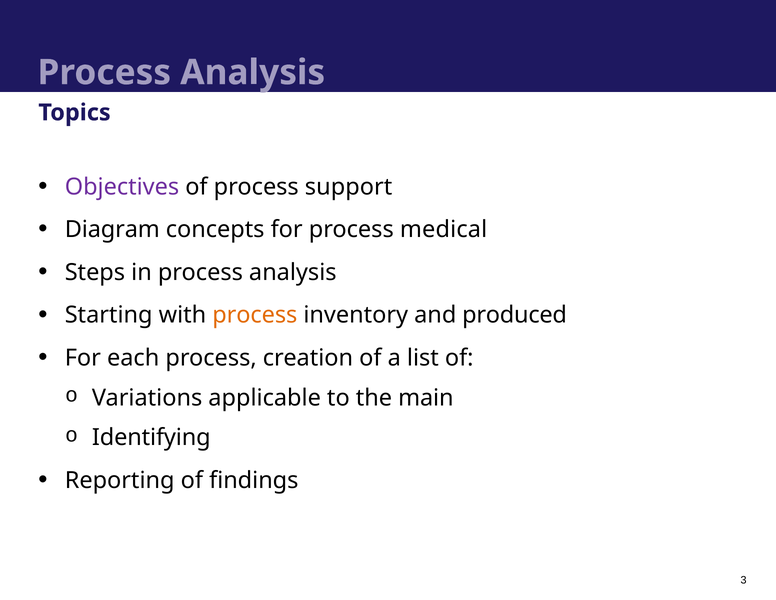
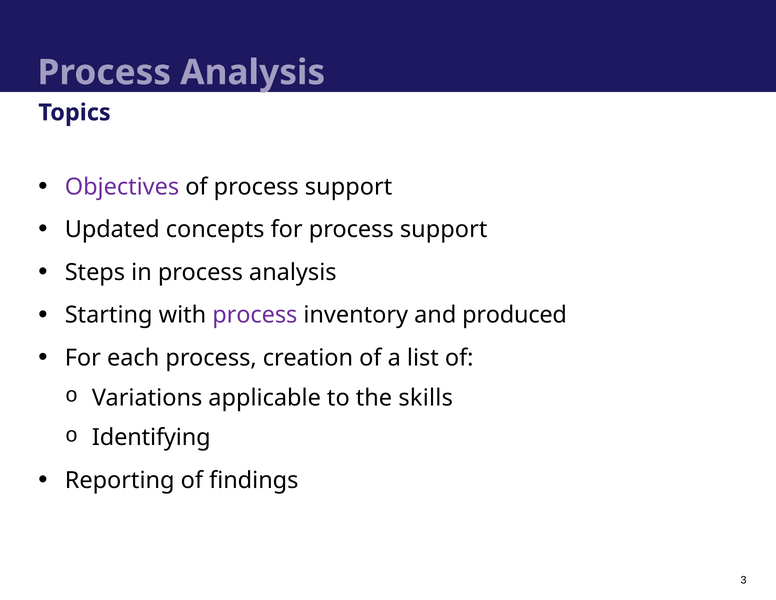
Diagram: Diagram -> Updated (112, 229)
for process medical: medical -> support (444, 229)
process colour: orange -> purple (255, 315)
main: main -> skills (426, 398)
